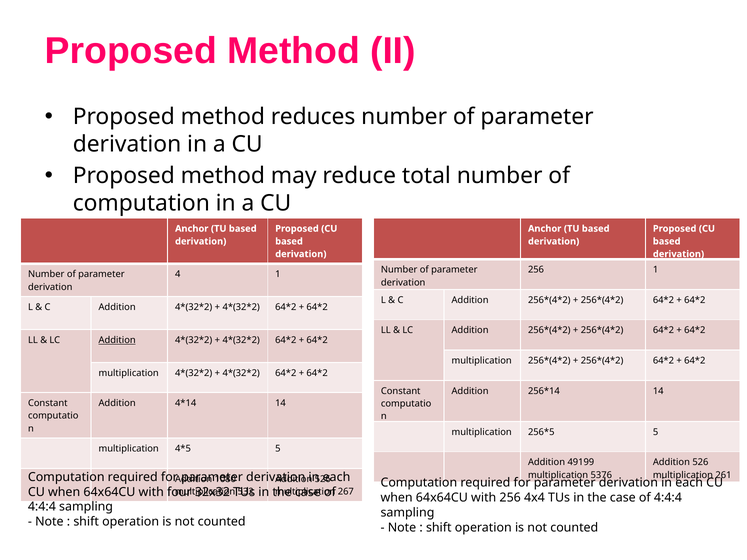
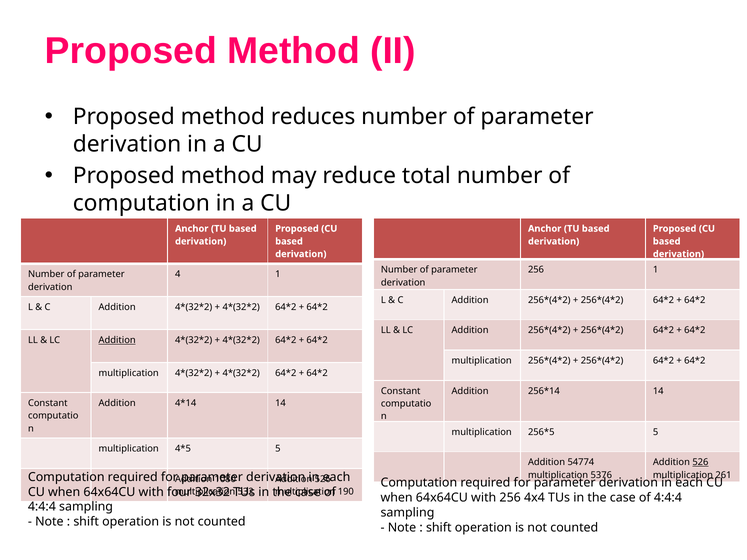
49199: 49199 -> 54774 (581, 463)
526 underline: none -> present (700, 463)
267: 267 -> 190 (346, 492)
